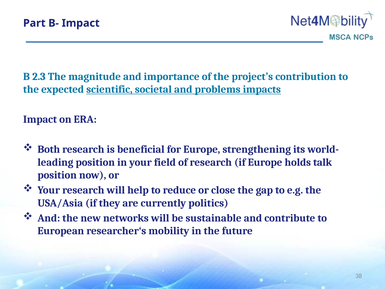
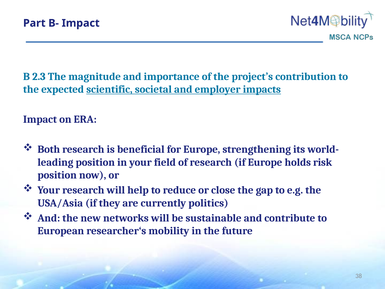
problems: problems -> employer (218, 89)
talk: talk -> risk (323, 162)
